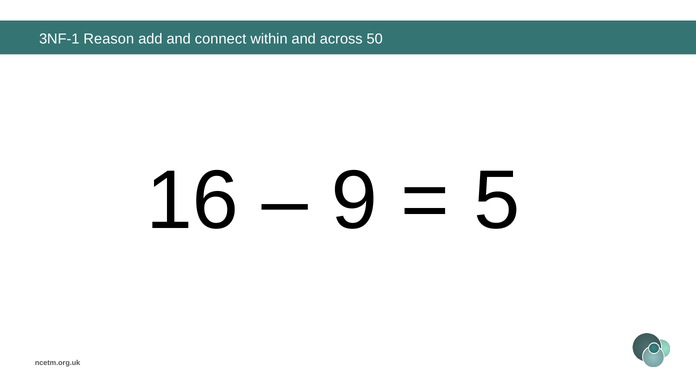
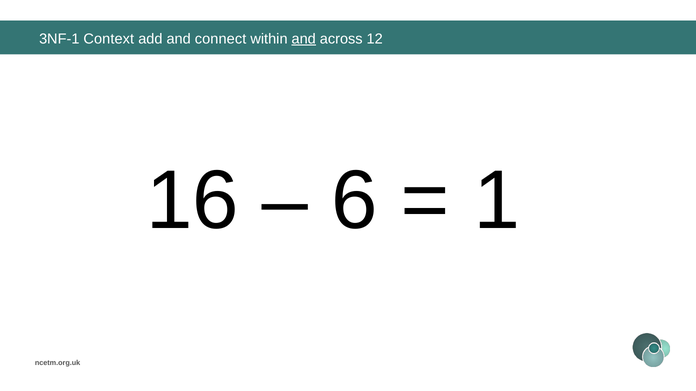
Reason: Reason -> Context (109, 39)
and underline: none -> present (304, 39)
50: 50 -> 12 (375, 39)
9: 9 -> 6 (355, 201)
5: 5 -> 1 (497, 201)
